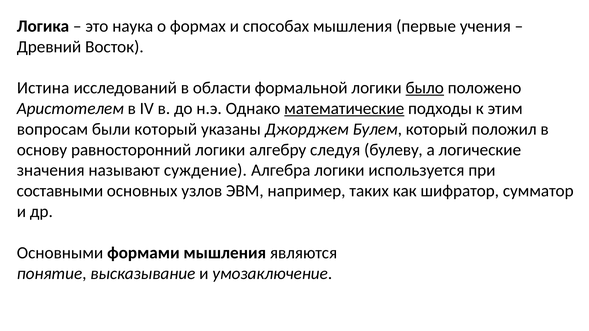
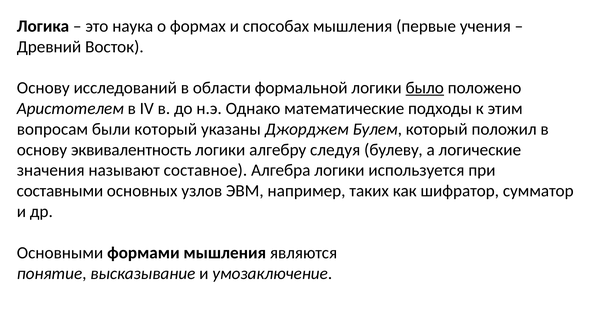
Истина: Истина -> Основу (43, 88)
математические underline: present -> none (344, 109)
равносторонний: равносторонний -> эквивалентность (131, 150)
суждение: суждение -> составное (205, 170)
